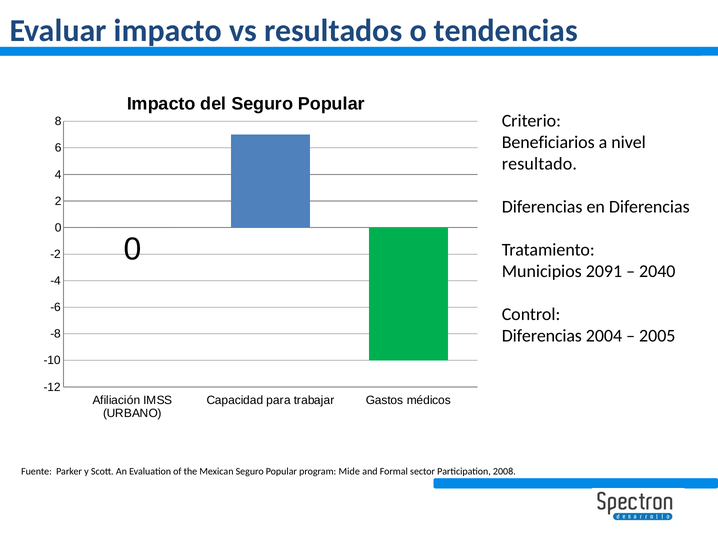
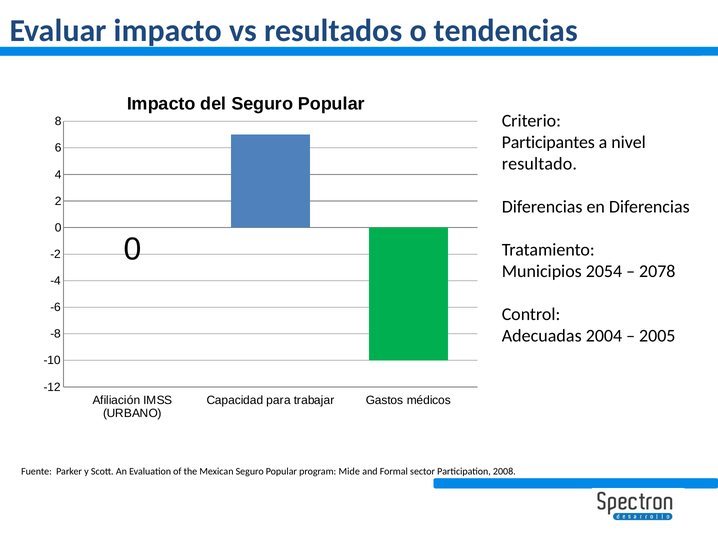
Beneficiarios: Beneficiarios -> Participantes (548, 142)
2091: 2091 -> 2054 (604, 272)
2040: 2040 -> 2078 (657, 272)
Diferencias: Diferencias -> Adecuadas (542, 336)
